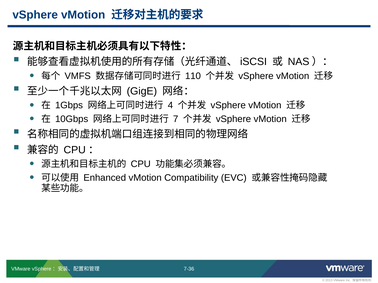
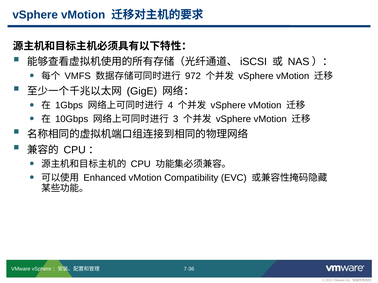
110: 110 -> 972 (193, 76)
7: 7 -> 3 (176, 119)
